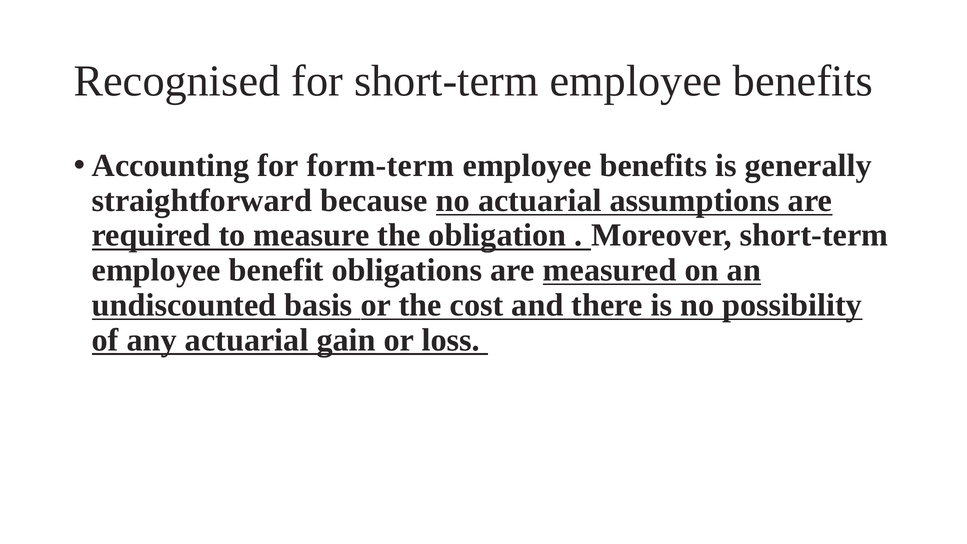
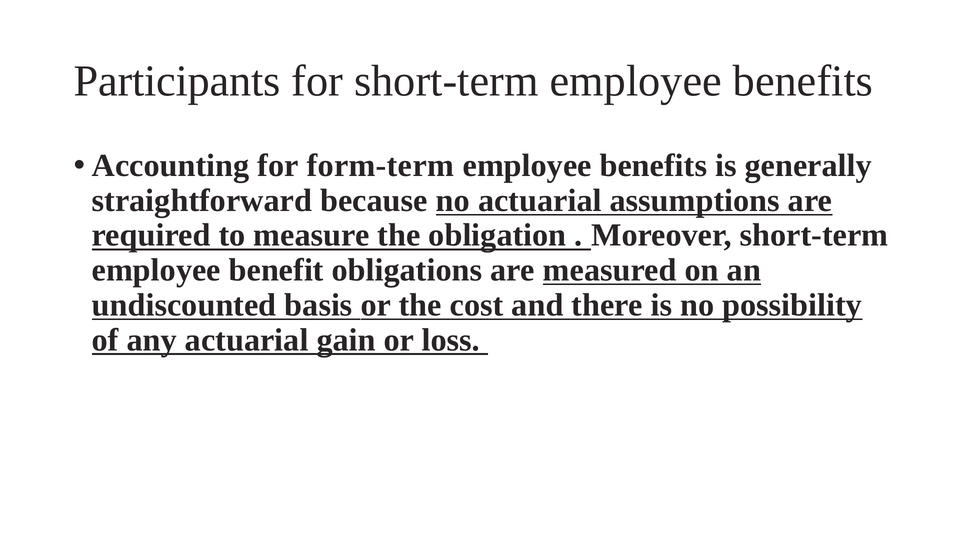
Recognised: Recognised -> Participants (177, 81)
